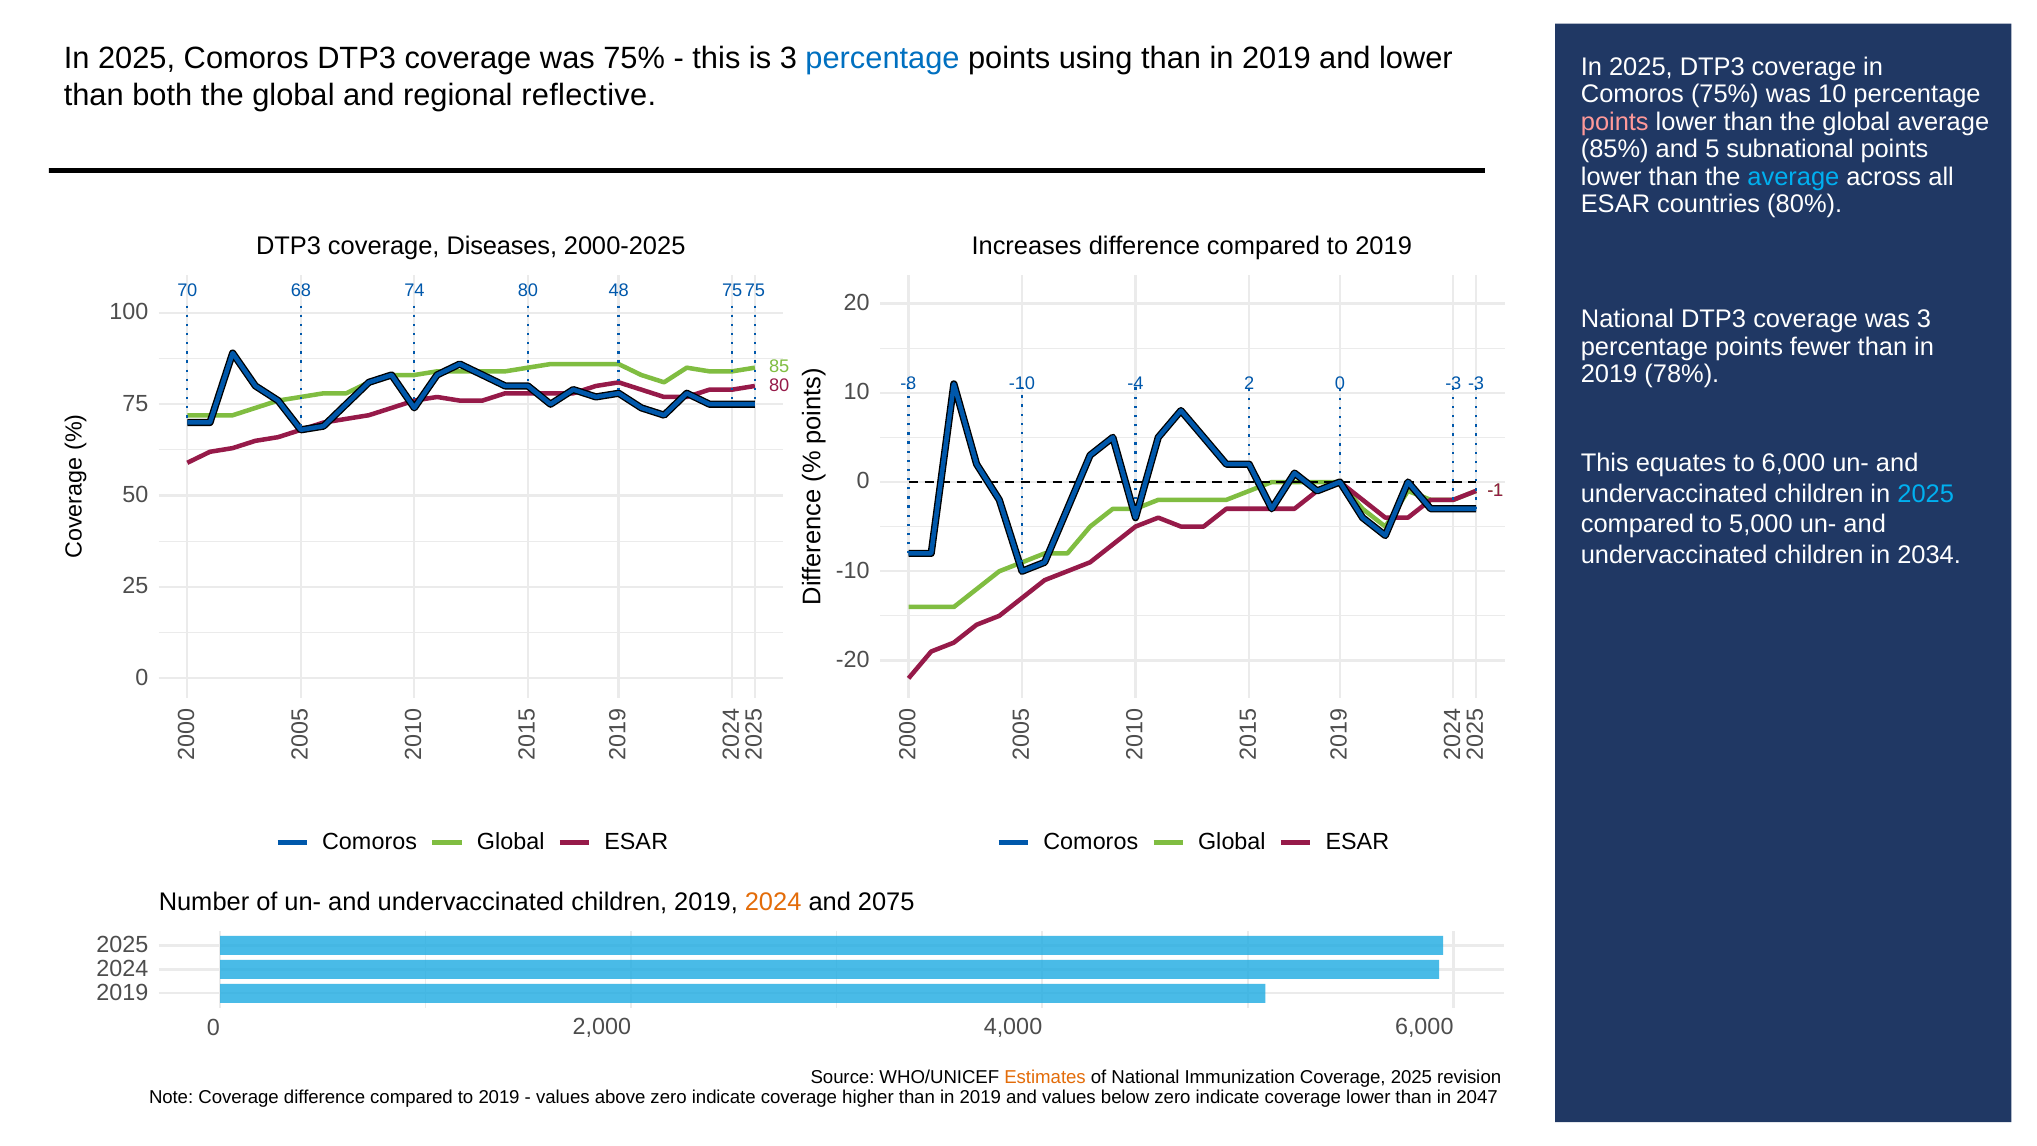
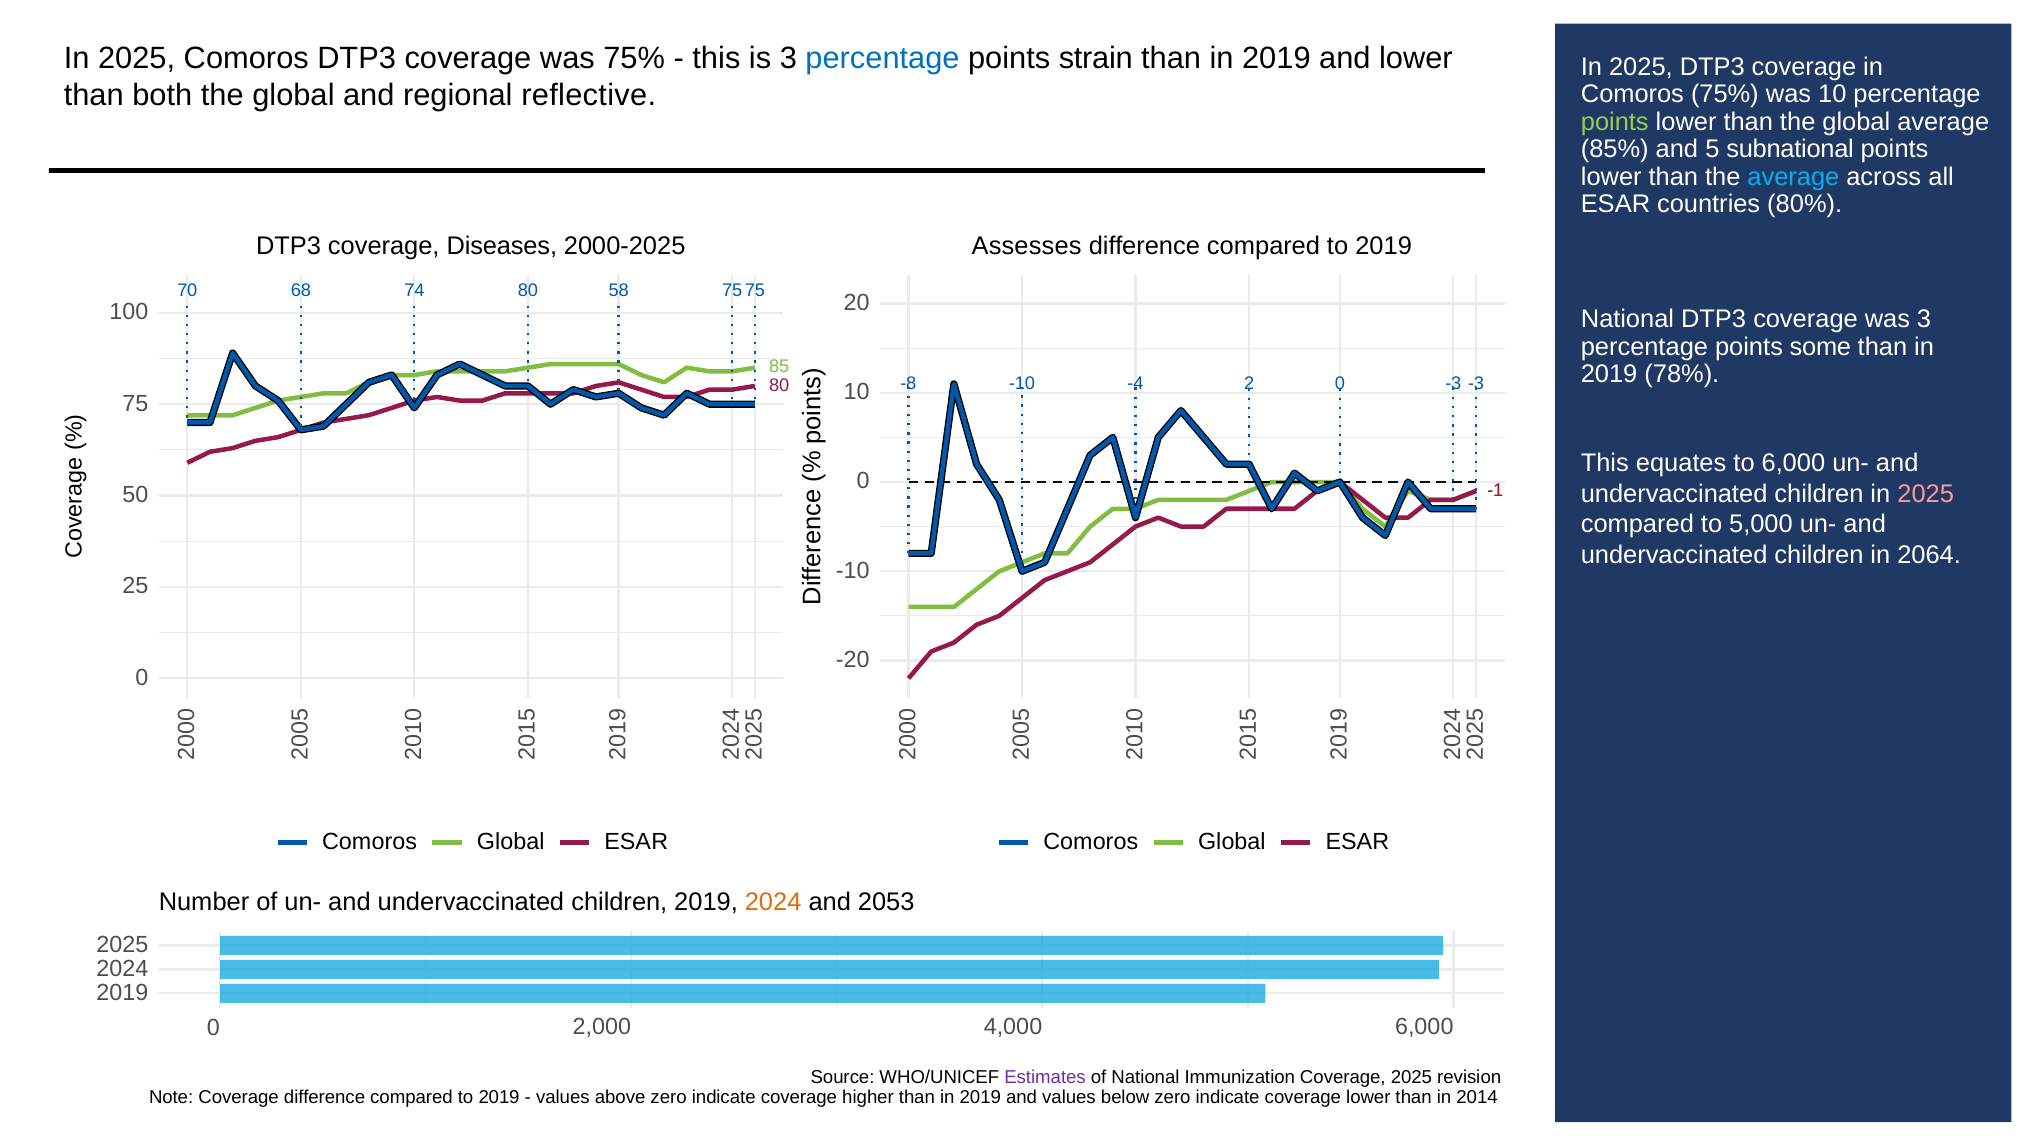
using: using -> strain (1096, 59)
points colour: pink -> light green (1615, 122)
Increases: Increases -> Assesses (1027, 246)
48: 48 -> 58 (619, 290)
fewer: fewer -> some (1820, 347)
2025 colour: light blue -> pink (1926, 494)
2034: 2034 -> 2064 (1929, 555)
2075: 2075 -> 2053 (886, 902)
Estimates colour: orange -> purple (1045, 1077)
2047: 2047 -> 2014 (1477, 1097)
